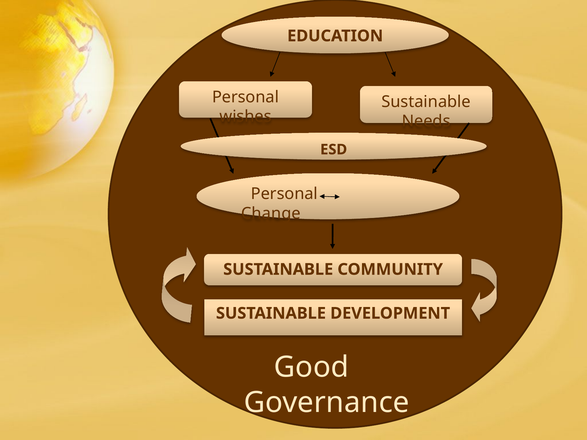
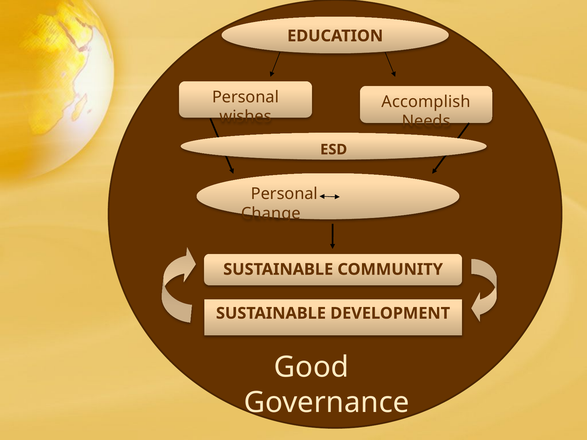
Sustainable: Sustainable -> Accomplish (426, 102)
